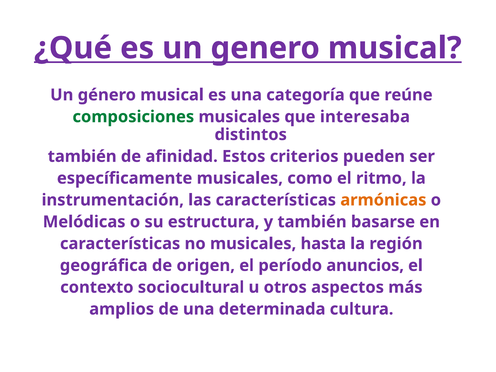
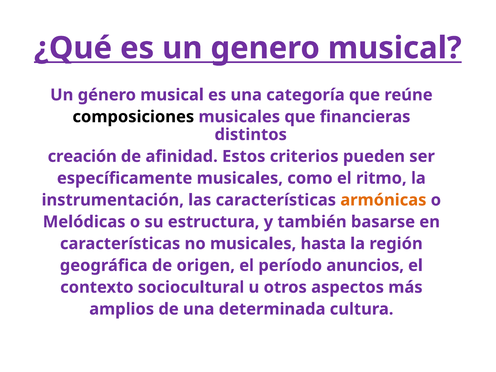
composiciones colour: green -> black (133, 117)
interesaba: interesaba -> financieras (365, 117)
también: también -> creación (82, 156)
